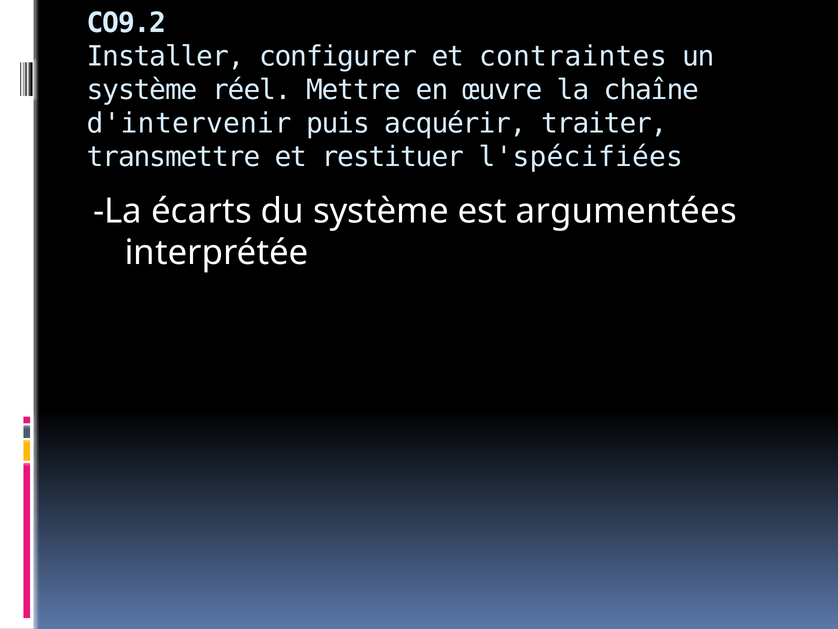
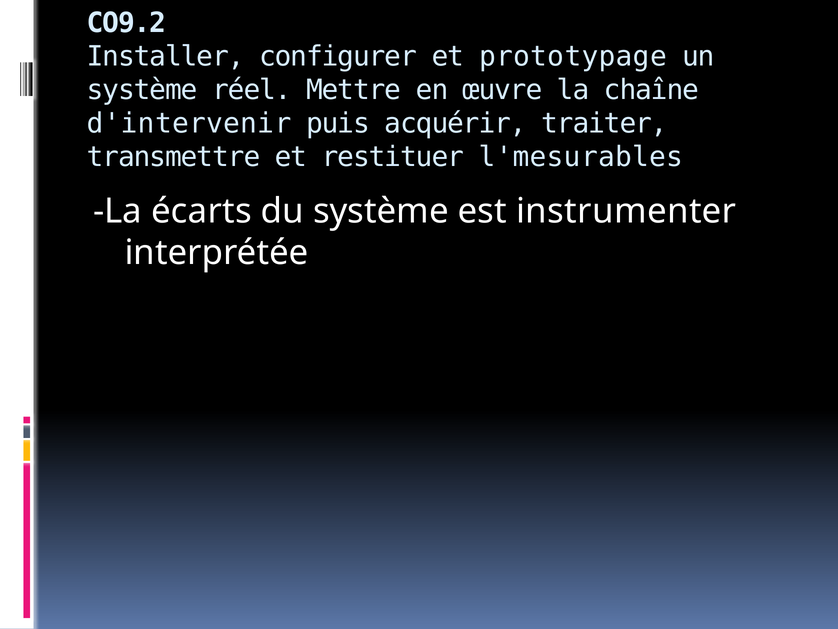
contraintes: contraintes -> prototypage (573, 56)
l'spécifiées: l'spécifiées -> l'mesurables (581, 157)
argumentées: argumentées -> instrumenter (626, 211)
